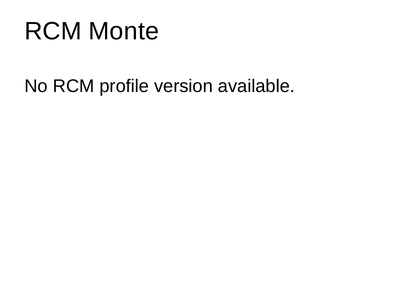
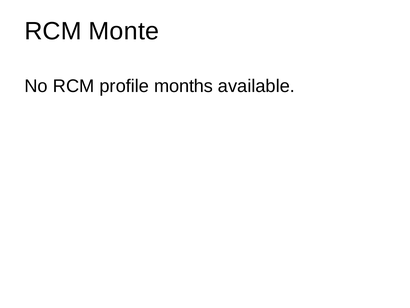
version: version -> months (184, 86)
